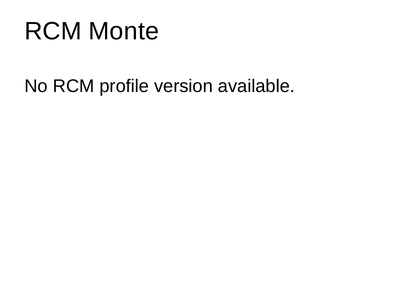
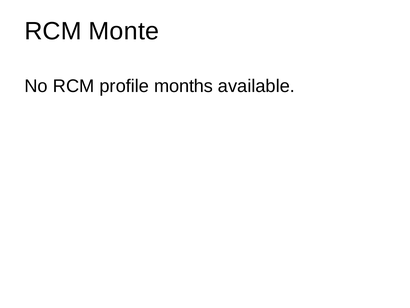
version: version -> months (184, 86)
